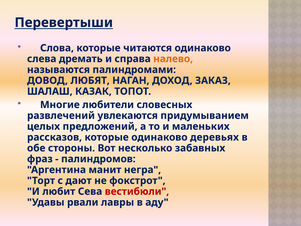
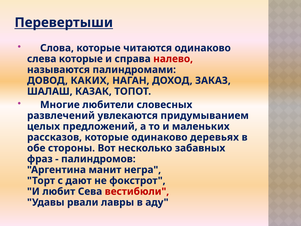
слева дремать: дремать -> которые (81, 59)
налево colour: orange -> red (173, 59)
ЛЮБЯТ: ЛЮБЯТ -> КАКИХ (90, 80)
